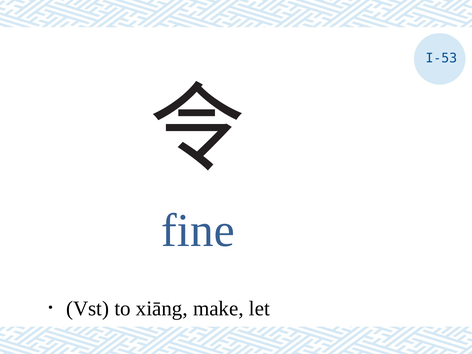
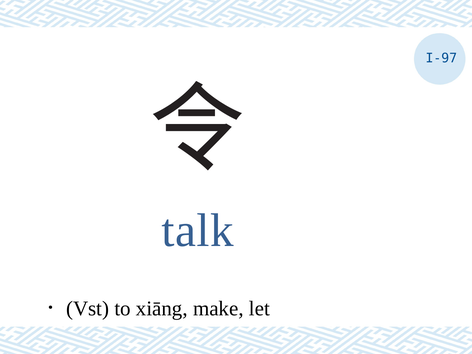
I-53: I-53 -> I-97 (441, 58)
fine: fine -> talk (198, 231)
